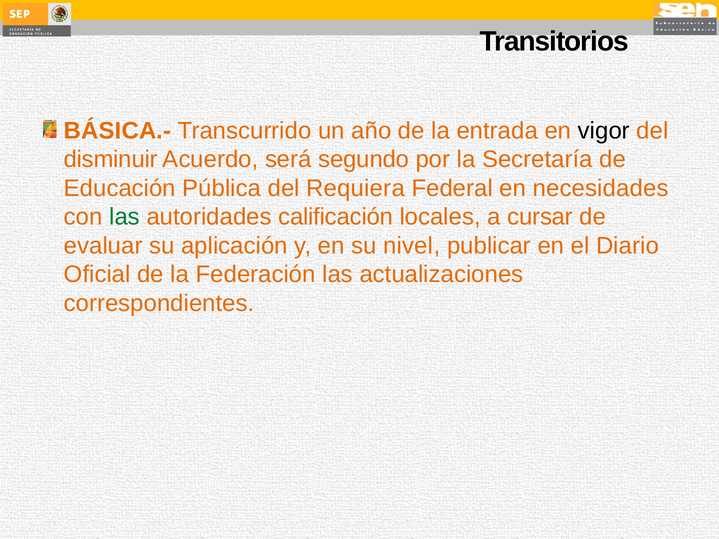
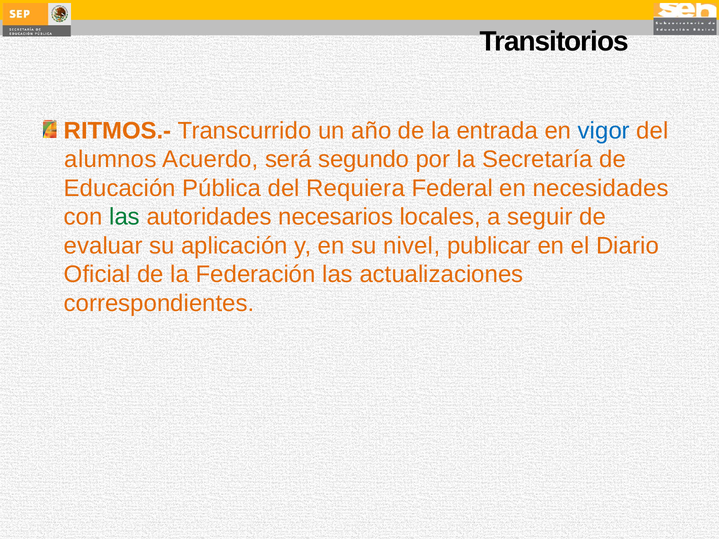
BÁSICA.-: BÁSICA.- -> RITMOS.- (118, 131)
vigor colour: black -> blue (604, 131)
disminuir: disminuir -> alumnos (110, 159)
calificación: calificación -> necesarios (336, 217)
cursar: cursar -> seguir (540, 217)
